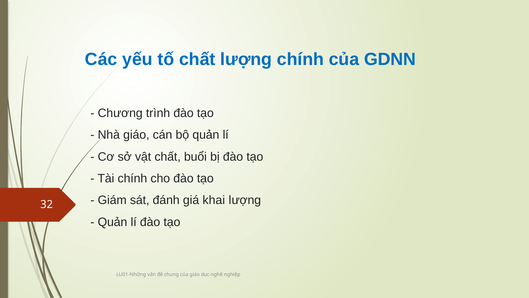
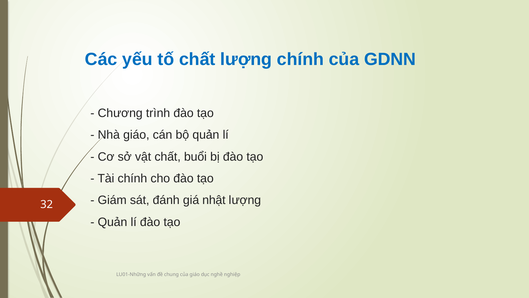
khai: khai -> nhật (214, 200)
